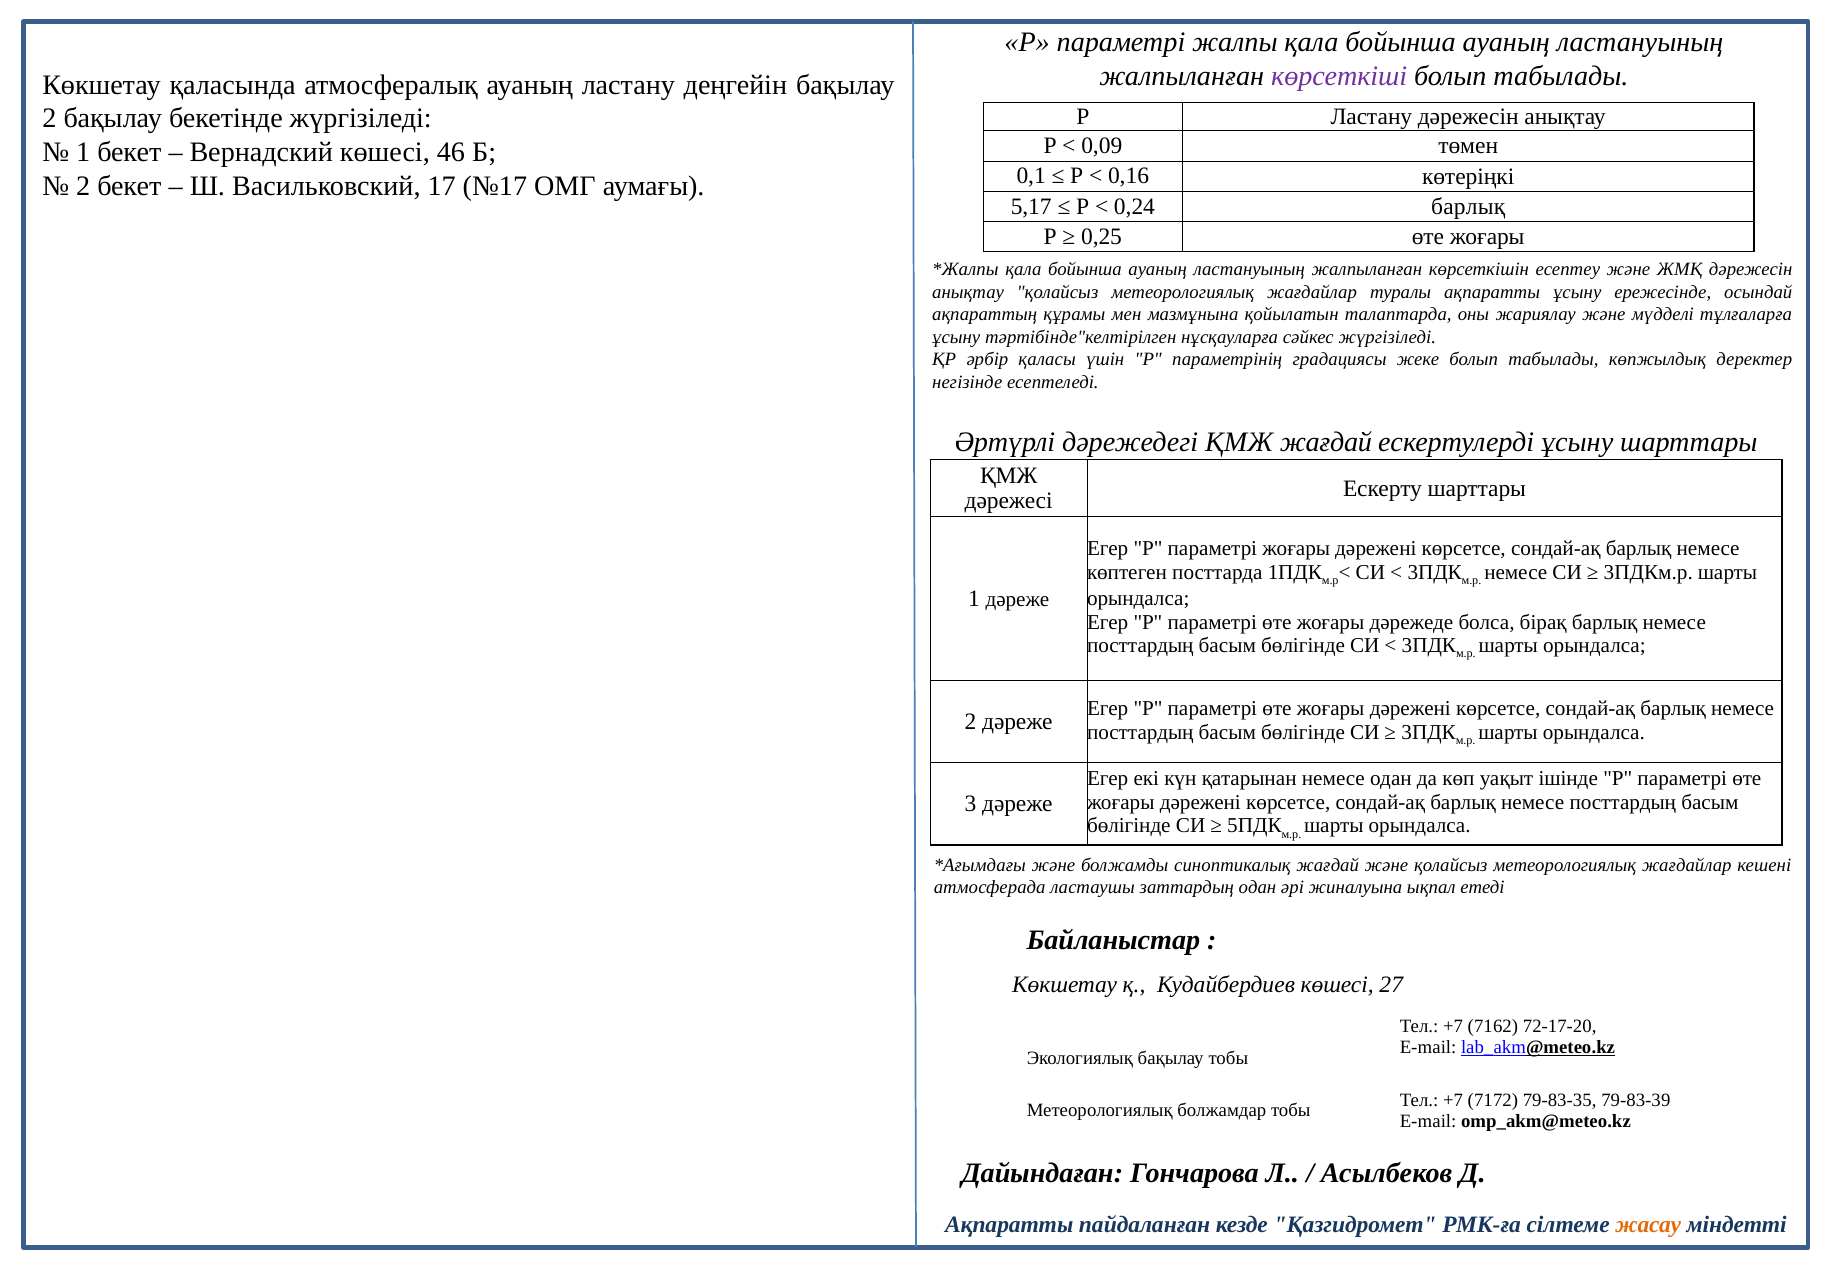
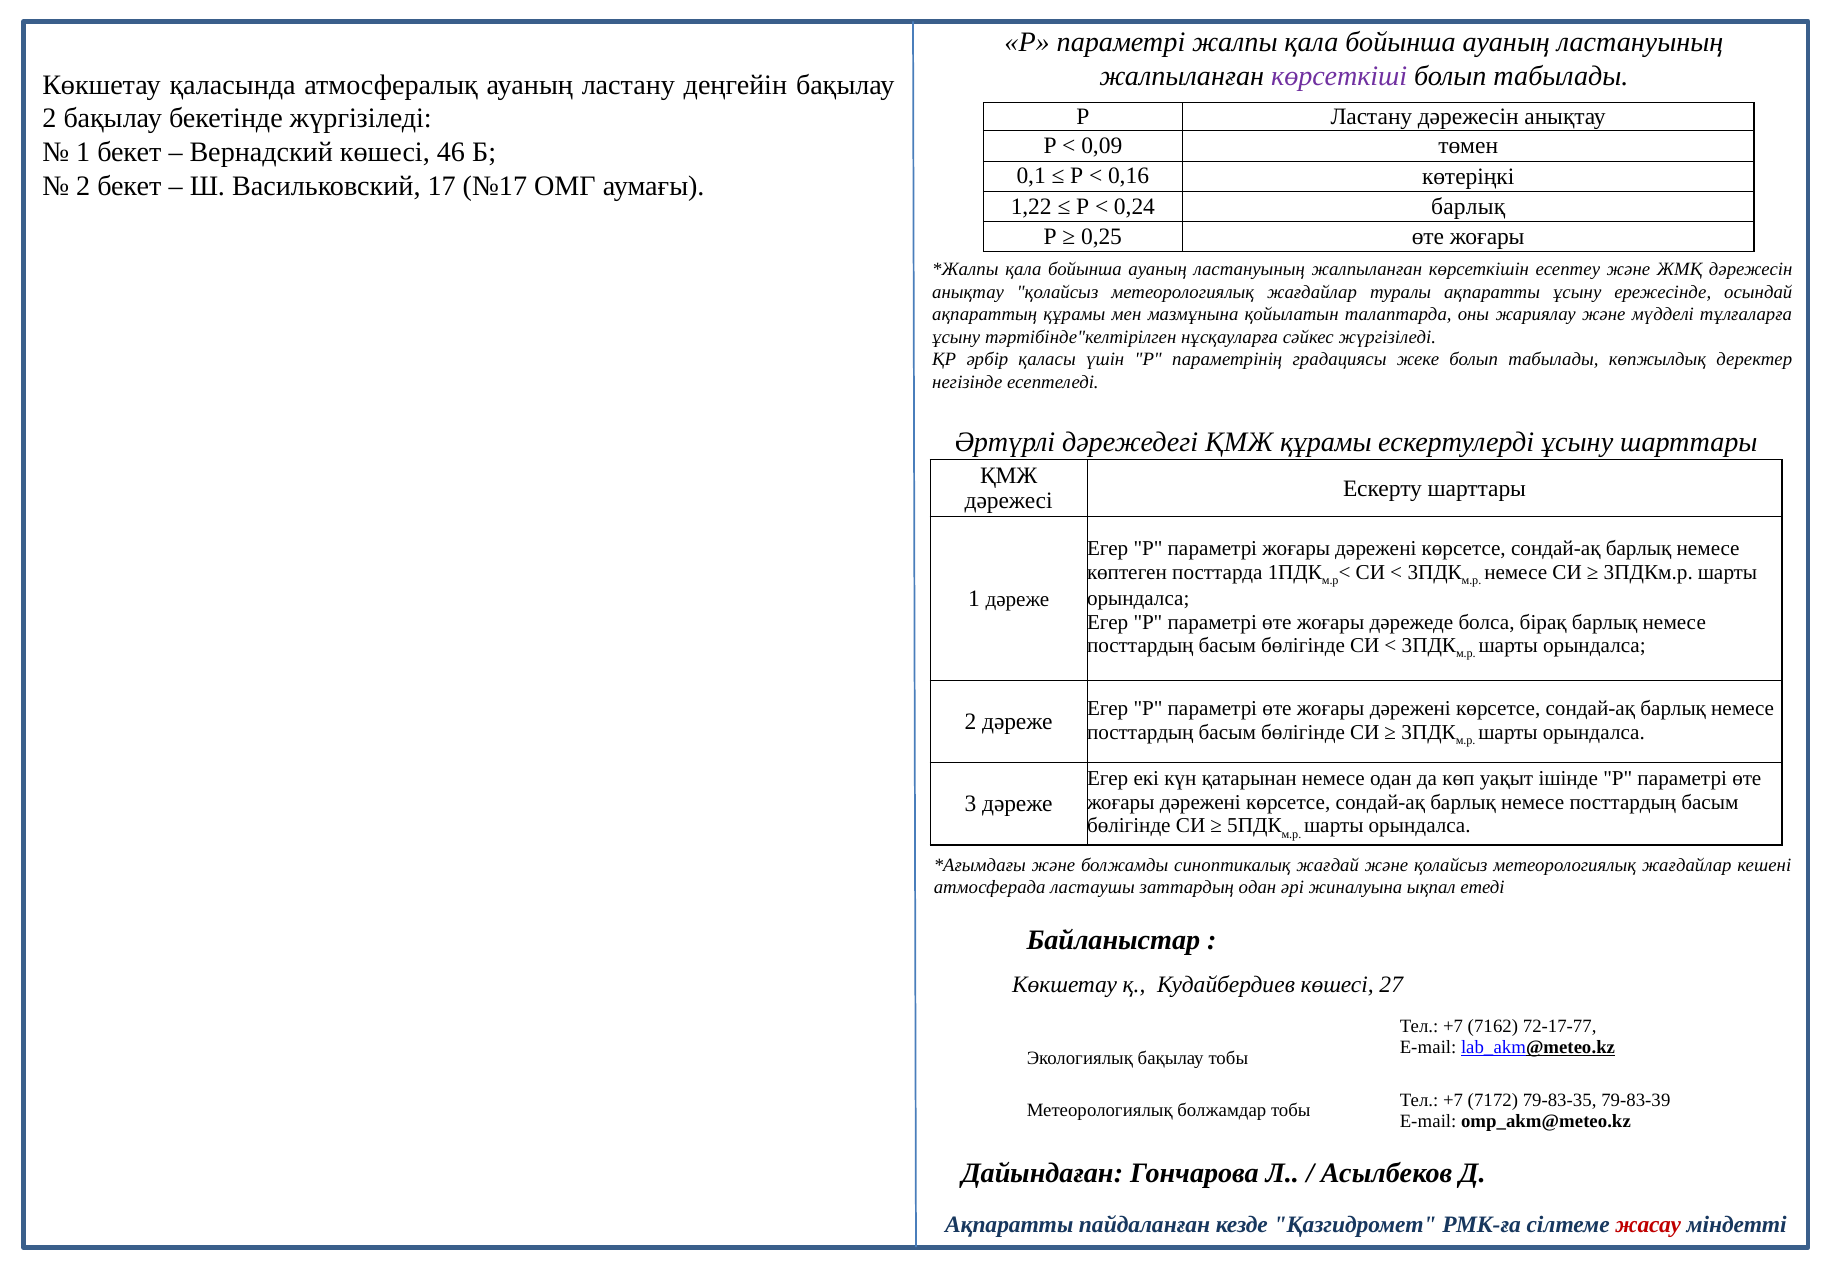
5,17: 5,17 -> 1,22 (1031, 206)
ҚМЖ жағдай: жағдай -> құрамы (1326, 442)
72-17-20: 72-17-20 -> 72-17-77 (1560, 1026)
жасау colour: orange -> red (1648, 1224)
